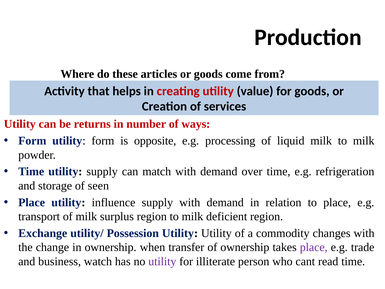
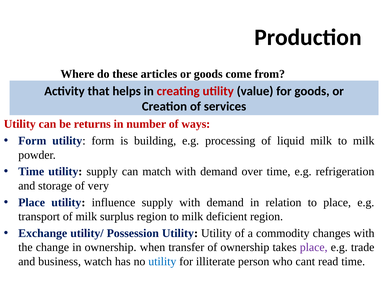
opposite: opposite -> building (155, 141)
seen: seen -> very (98, 186)
utility colour: purple -> blue (162, 261)
